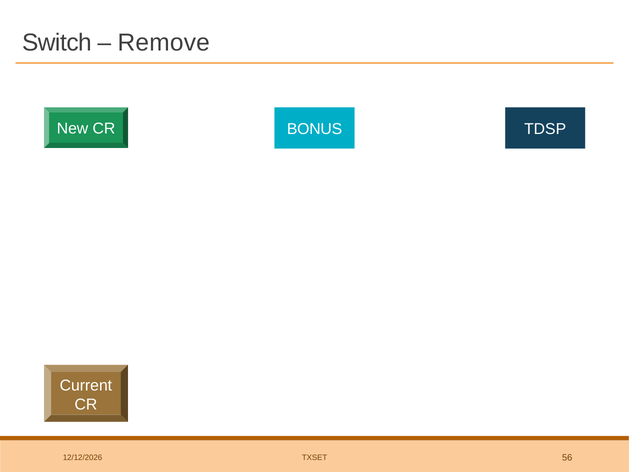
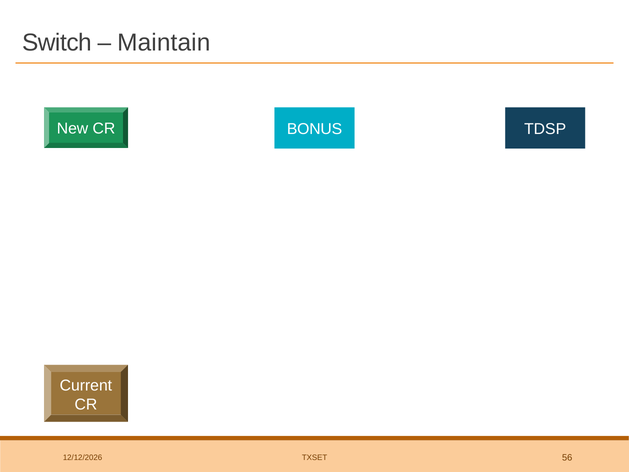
Remove: Remove -> Maintain (164, 43)
